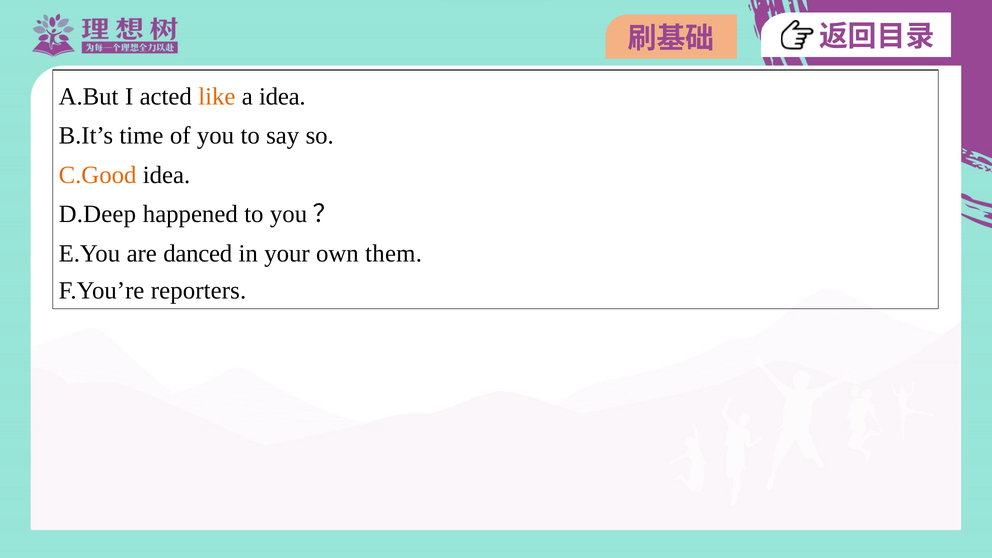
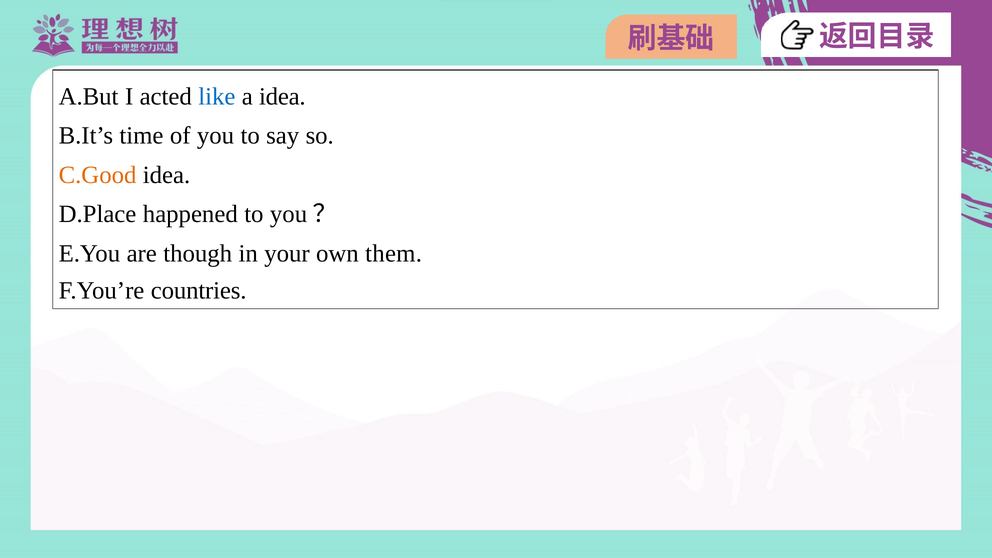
like colour: orange -> blue (217, 96)
D.Deep: D.Deep -> D.Place (97, 214)
danced: danced -> though (198, 253)
reporters: reporters -> countries (199, 291)
